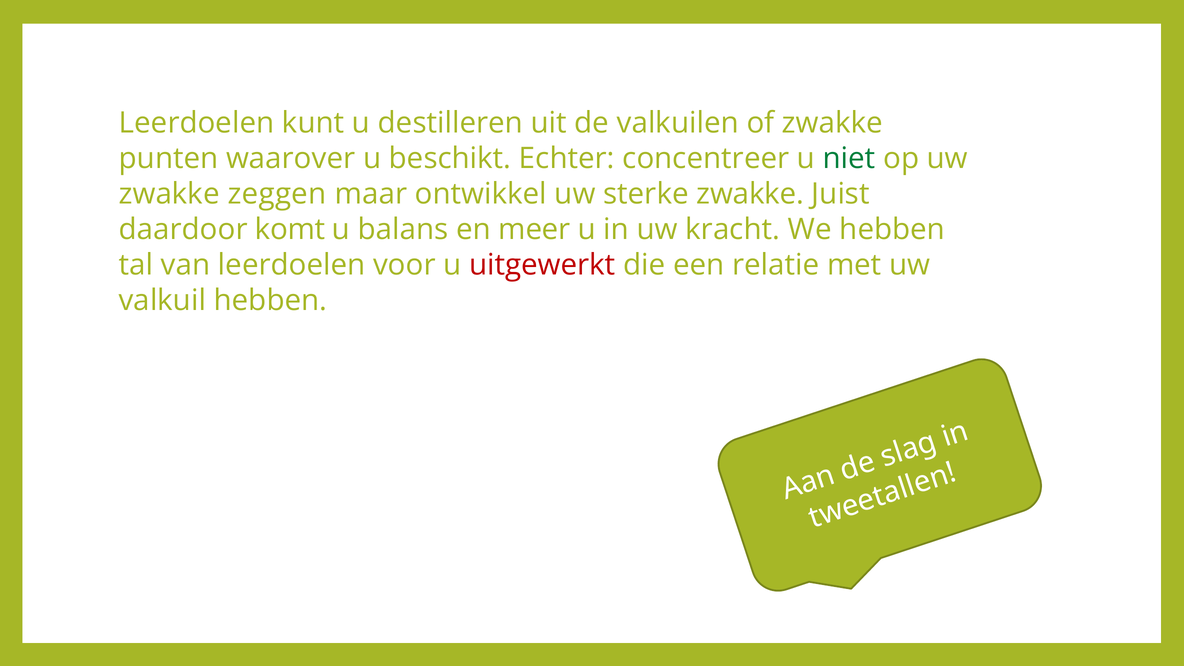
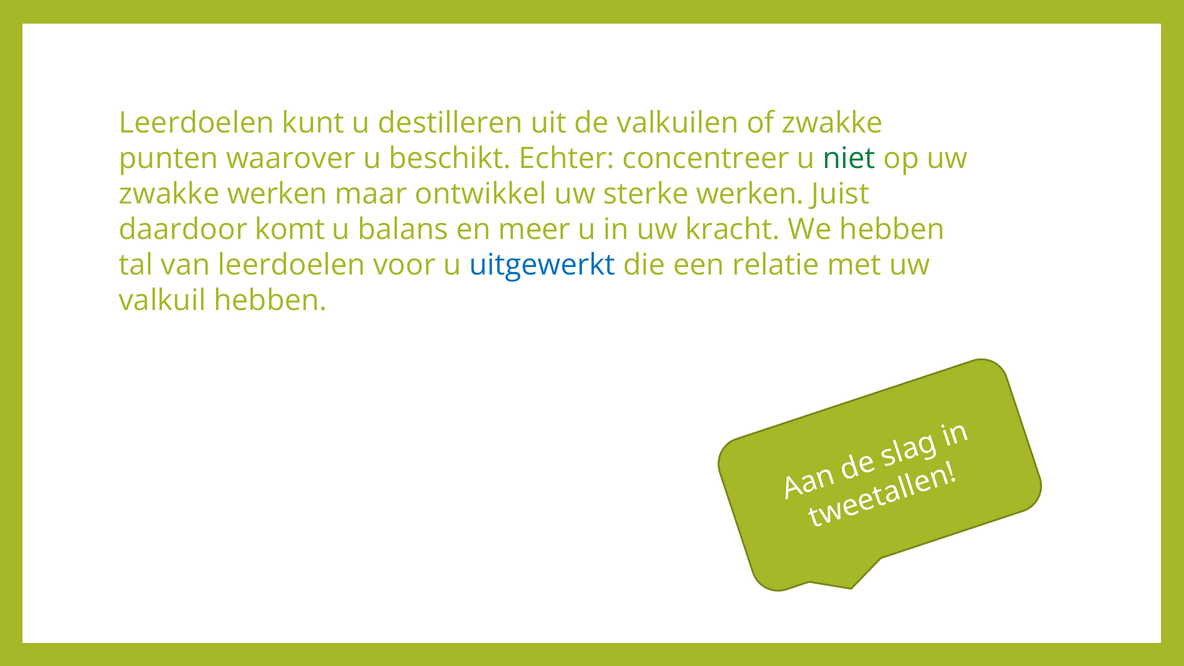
zwakke zeggen: zeggen -> werken (277, 194)
sterke zwakke: zwakke -> werken (750, 194)
uitgewerkt colour: red -> blue (542, 265)
